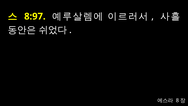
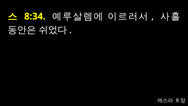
8:97: 8:97 -> 8:34 (35, 16)
